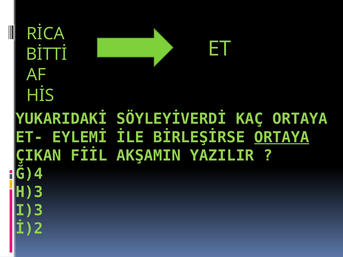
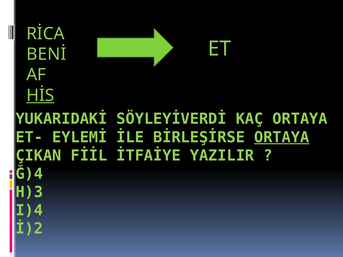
BİTTİ: BİTTİ -> BENİ (46, 54)
HİS underline: none -> present (40, 95)
AKŞAMIN: AKŞAMIN -> İTFAİYE (149, 156)
I)3: I)3 -> I)4 (29, 211)
